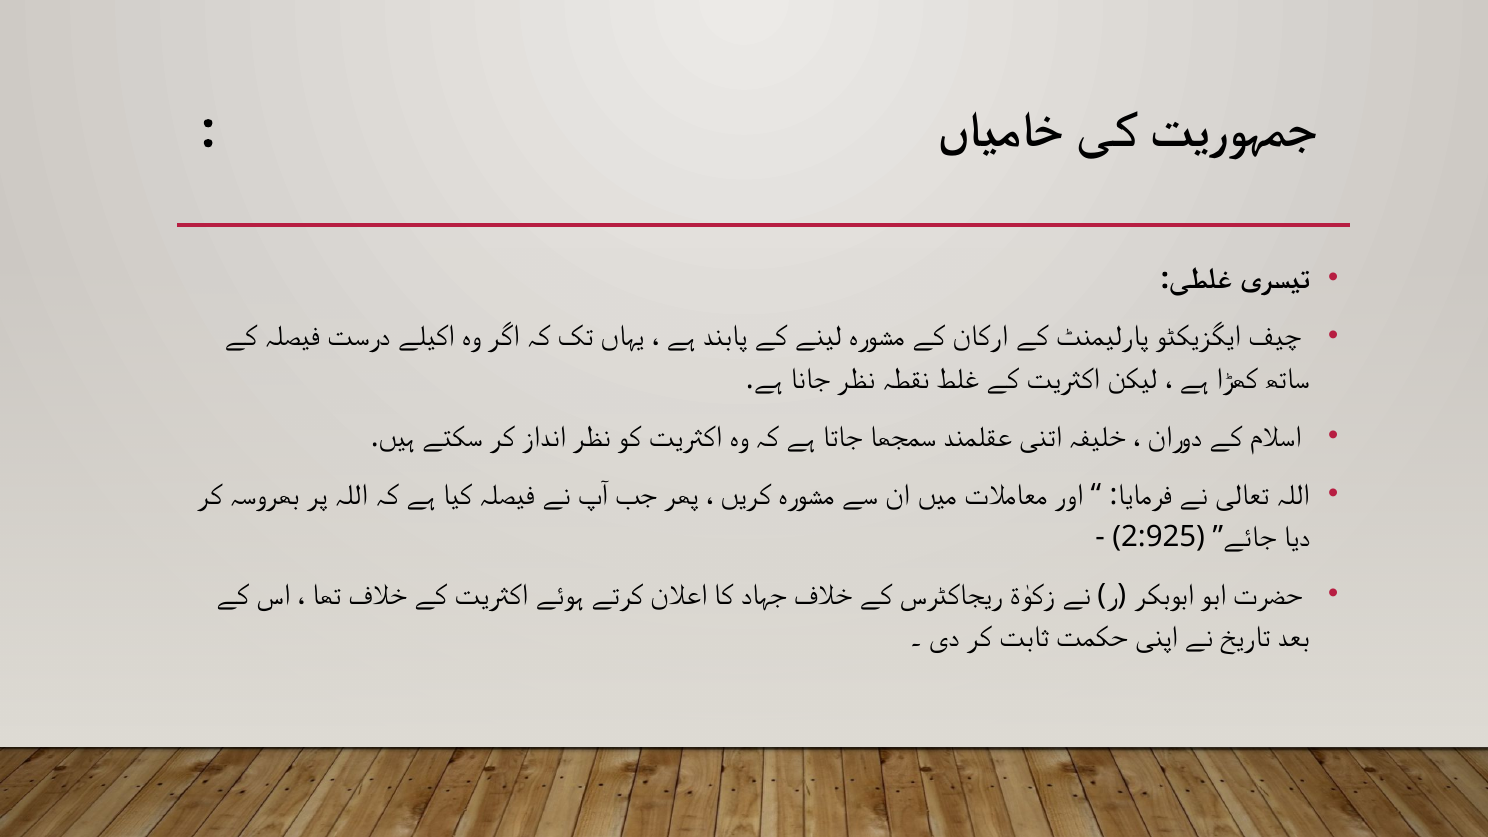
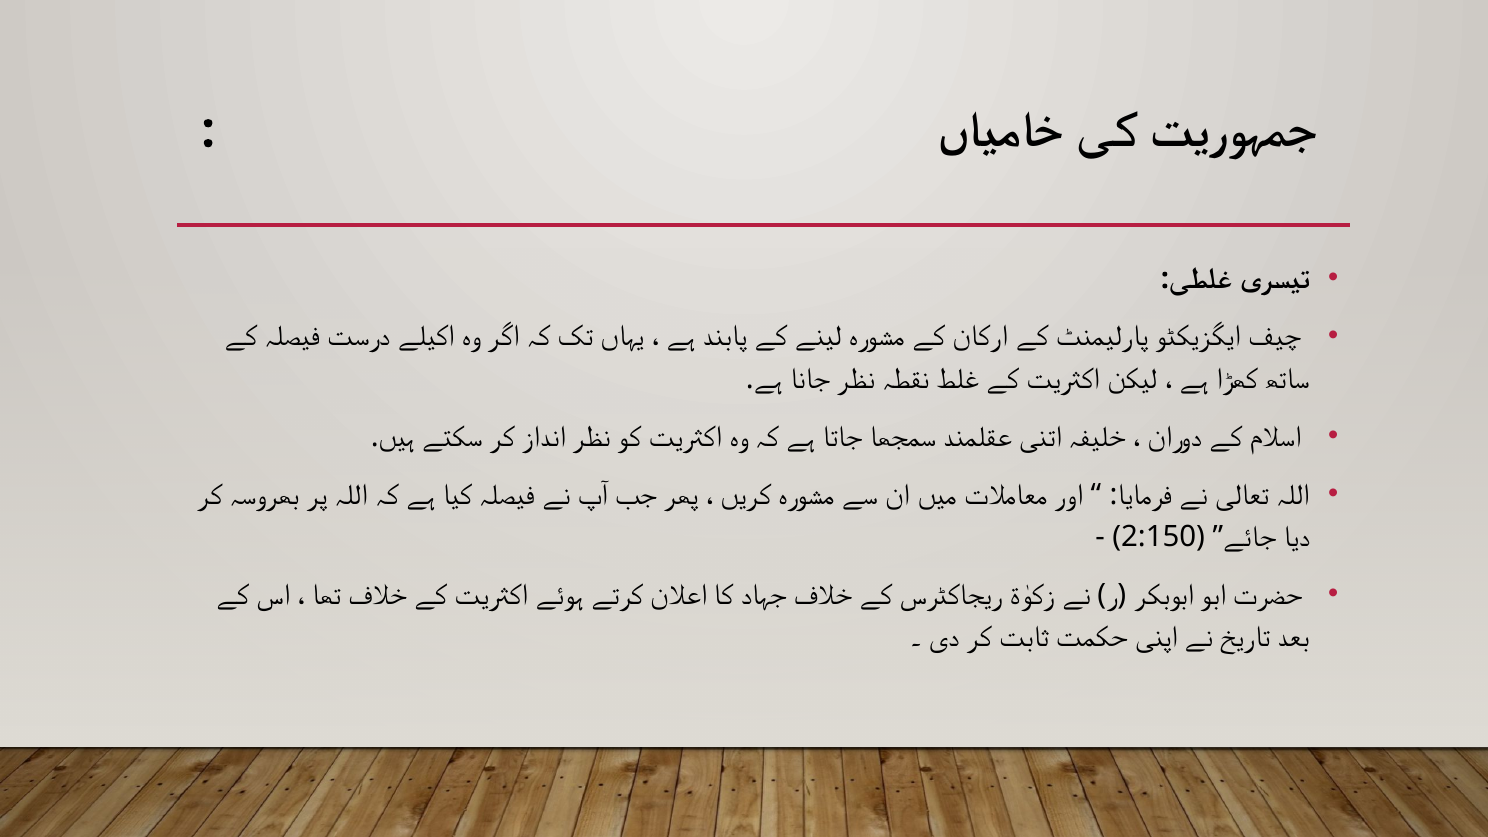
2:925: 2:925 -> 2:150 (1159, 537)
